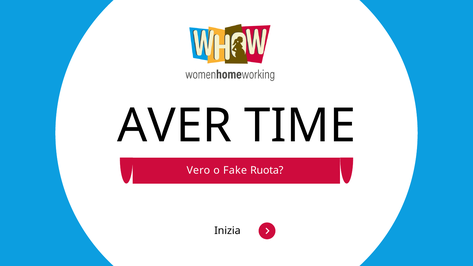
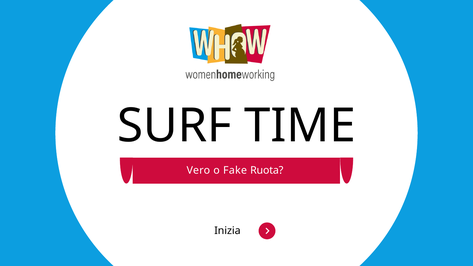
AVER: AVER -> SURF (175, 126)
